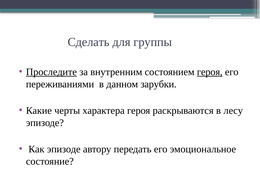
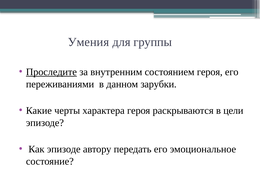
Сделать: Сделать -> Умения (88, 42)
героя underline: present -> none (210, 72)
лесу: лесу -> цели (233, 111)
